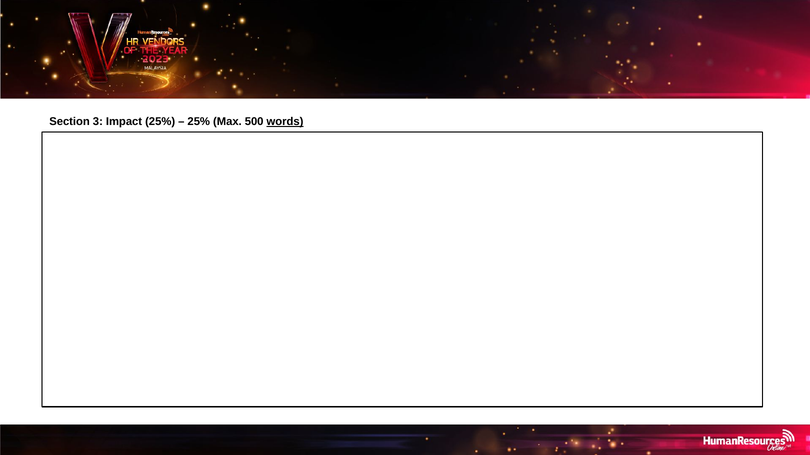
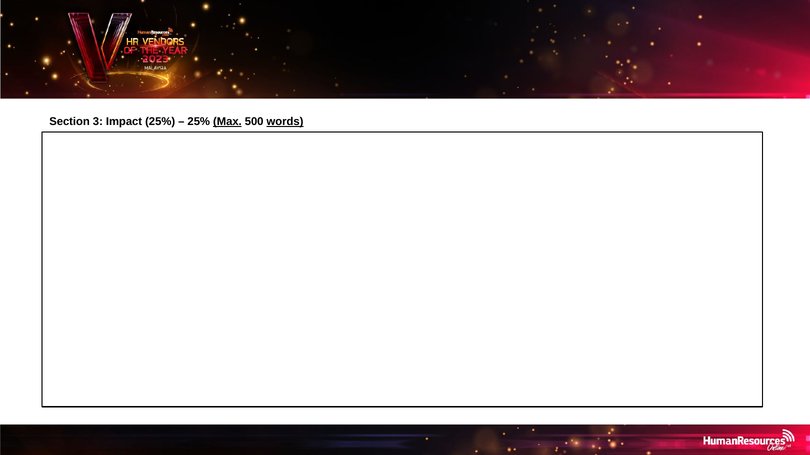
Max underline: none -> present (227, 122)
